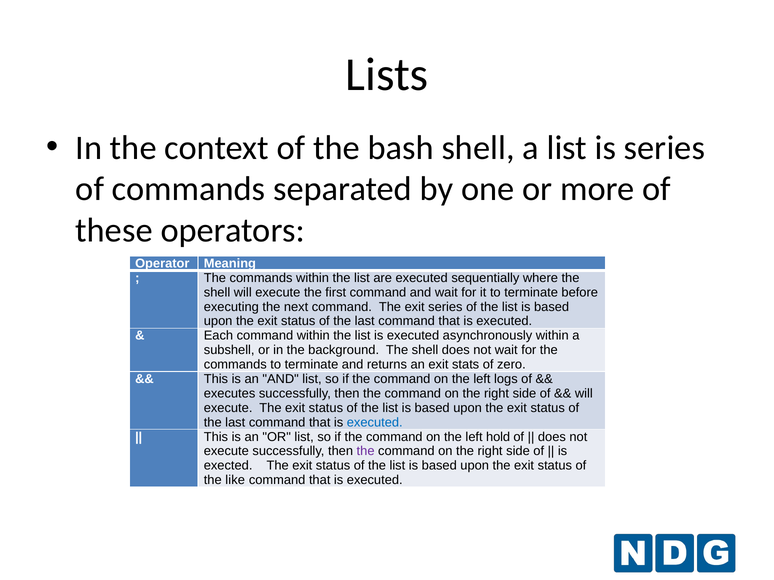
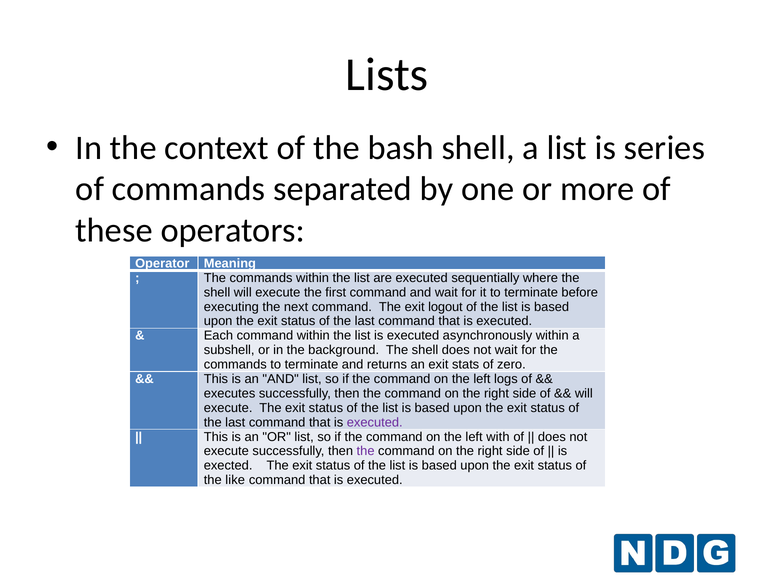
exit series: series -> logout (445, 307)
executed colour: blue -> purple (375, 423)
hold: hold -> with (498, 437)
